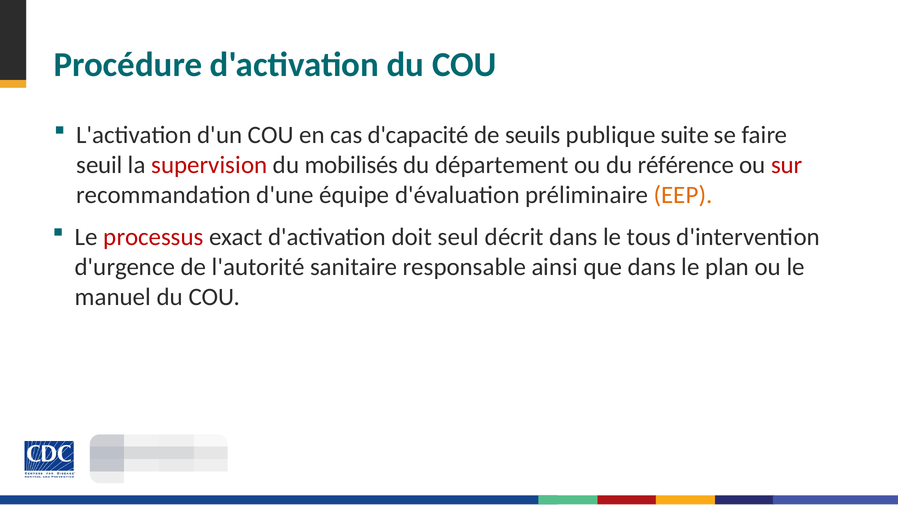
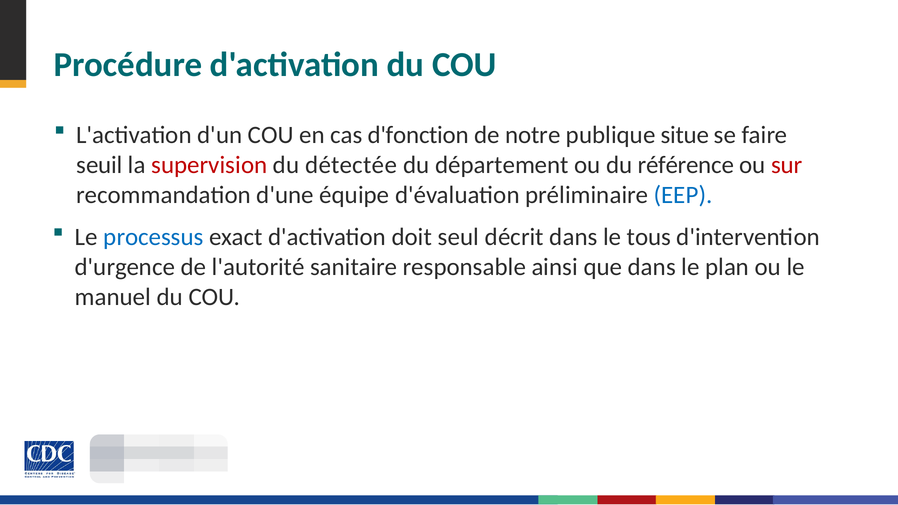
d'capacité: d'capacité -> d'fonction (418, 135)
seuils: seuils -> notre (533, 135)
suite: suite -> situe (685, 135)
mobilisés: mobilisés -> détectée (351, 165)
EEP colour: orange -> blue (683, 195)
processus colour: red -> blue (154, 237)
